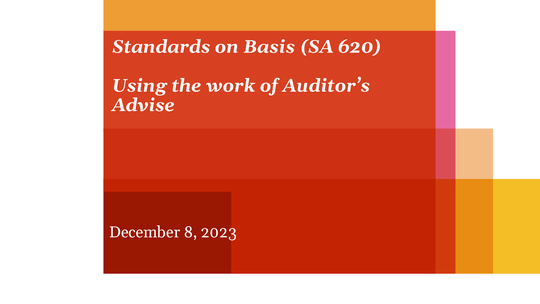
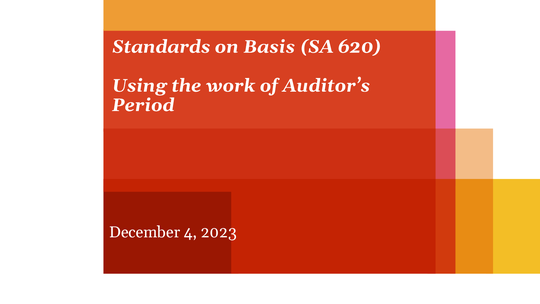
Advise: Advise -> Period (143, 105)
8: 8 -> 4 (191, 232)
